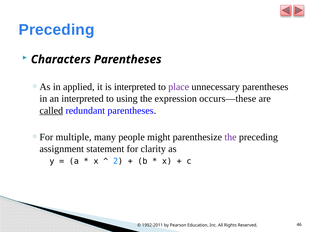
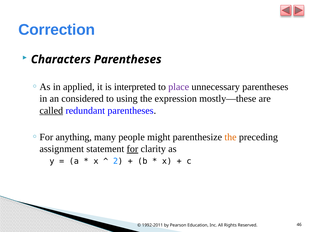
Preceding: Preceding -> Correction (57, 30)
an interpreted: interpreted -> considered (83, 99)
occurs—these: occurs—these -> mostly—these (228, 99)
multiple: multiple -> anything (74, 137)
the colour: purple -> orange (230, 137)
for underline: none -> present (132, 149)
